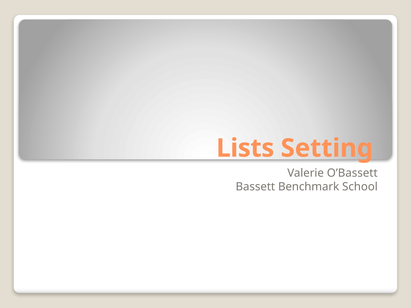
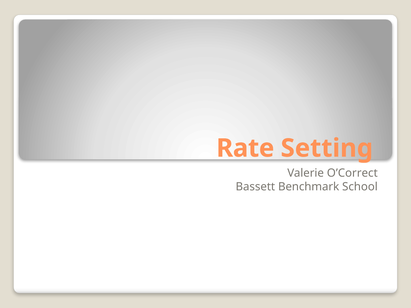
Lists: Lists -> Rate (245, 148)
O’Bassett: O’Bassett -> O’Correct (352, 173)
